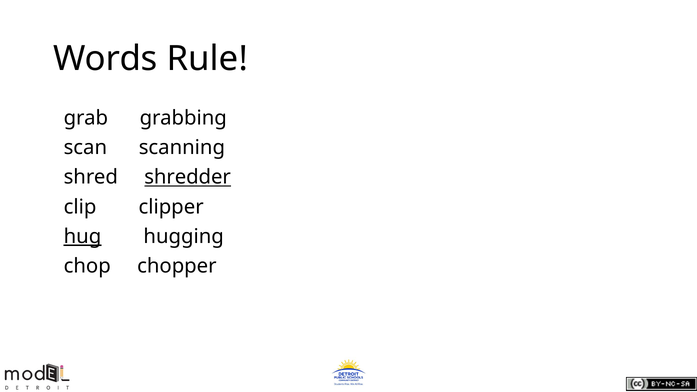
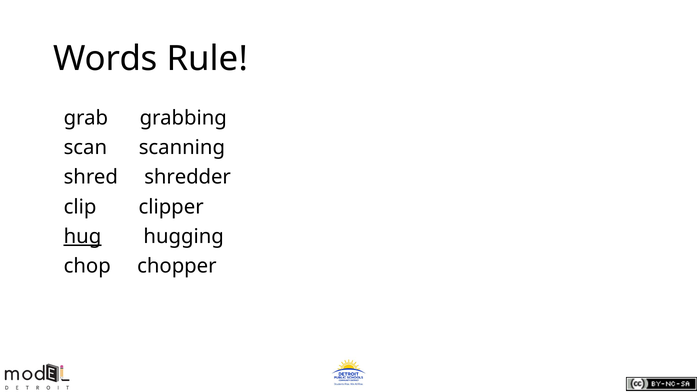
shredder underline: present -> none (188, 177)
